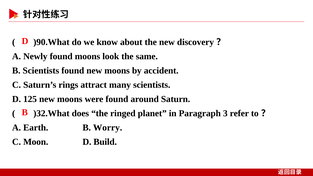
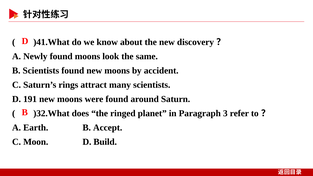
)90.What: )90.What -> )41.What (51, 42)
125: 125 -> 191 (30, 99)
Worry: Worry -> Accept (108, 128)
